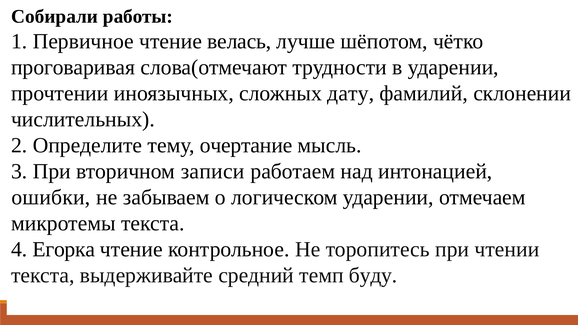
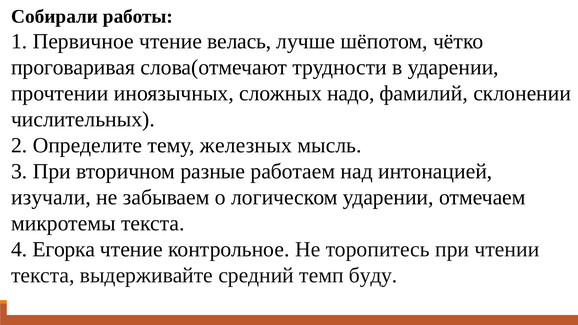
дату: дату -> надо (351, 93)
очертание: очертание -> железных (246, 145)
записи: записи -> разные (213, 171)
ошибки: ошибки -> изучали (51, 197)
